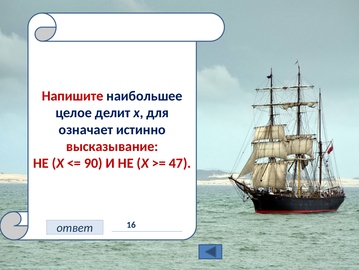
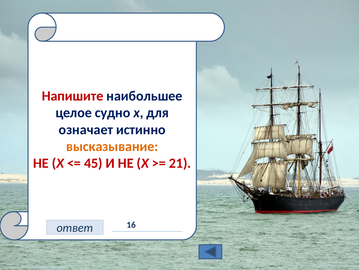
делит: делит -> судно (113, 113)
высказывание colour: red -> orange (112, 146)
90: 90 -> 45 (93, 163)
47: 47 -> 21 (180, 163)
